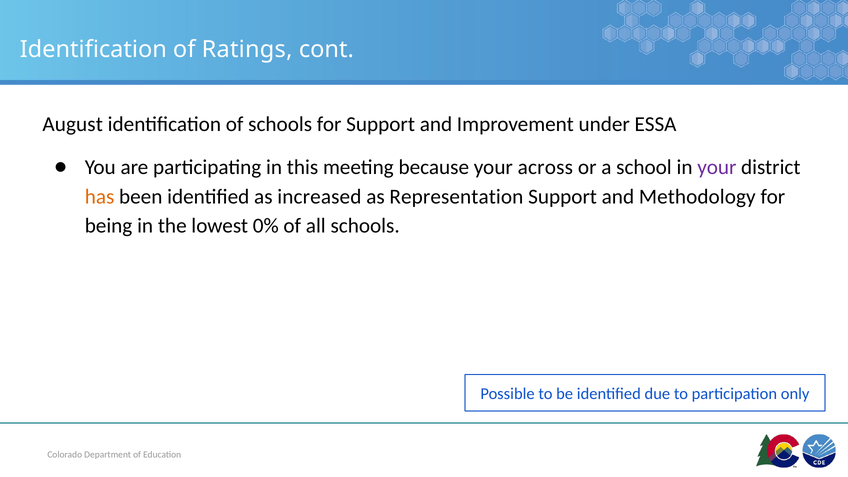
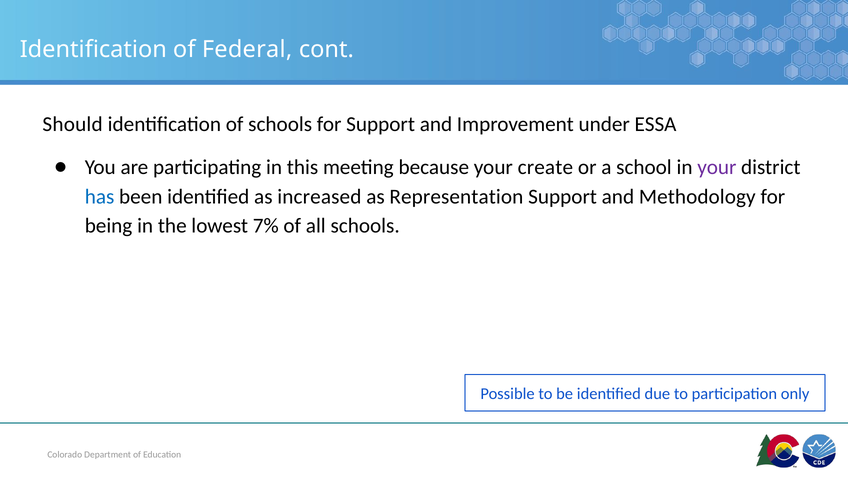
Ratings: Ratings -> Federal (247, 49)
August: August -> Should (73, 124)
across: across -> create (545, 167)
has colour: orange -> blue (100, 197)
0%: 0% -> 7% (266, 226)
